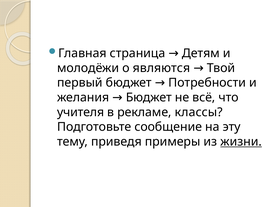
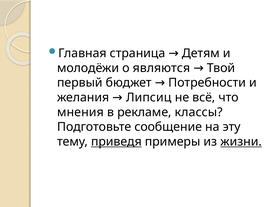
желания Бюджет: Бюджет -> Липсиц (149, 97)
учителя: учителя -> мнения (80, 112)
приведя underline: none -> present (116, 142)
